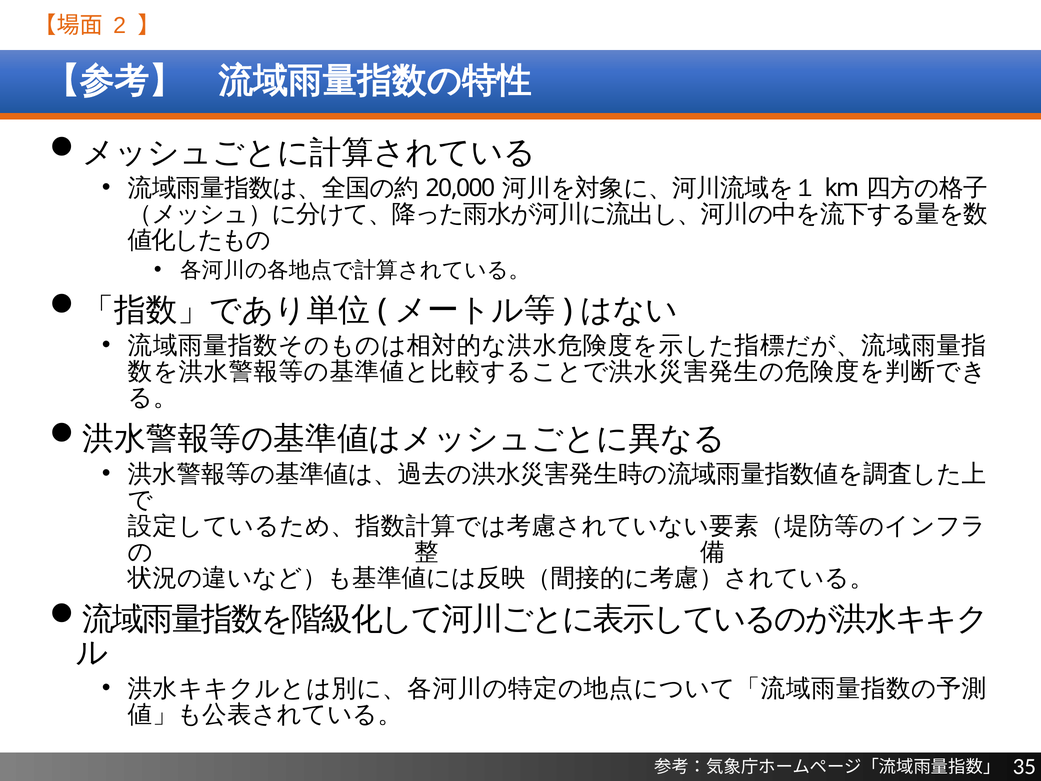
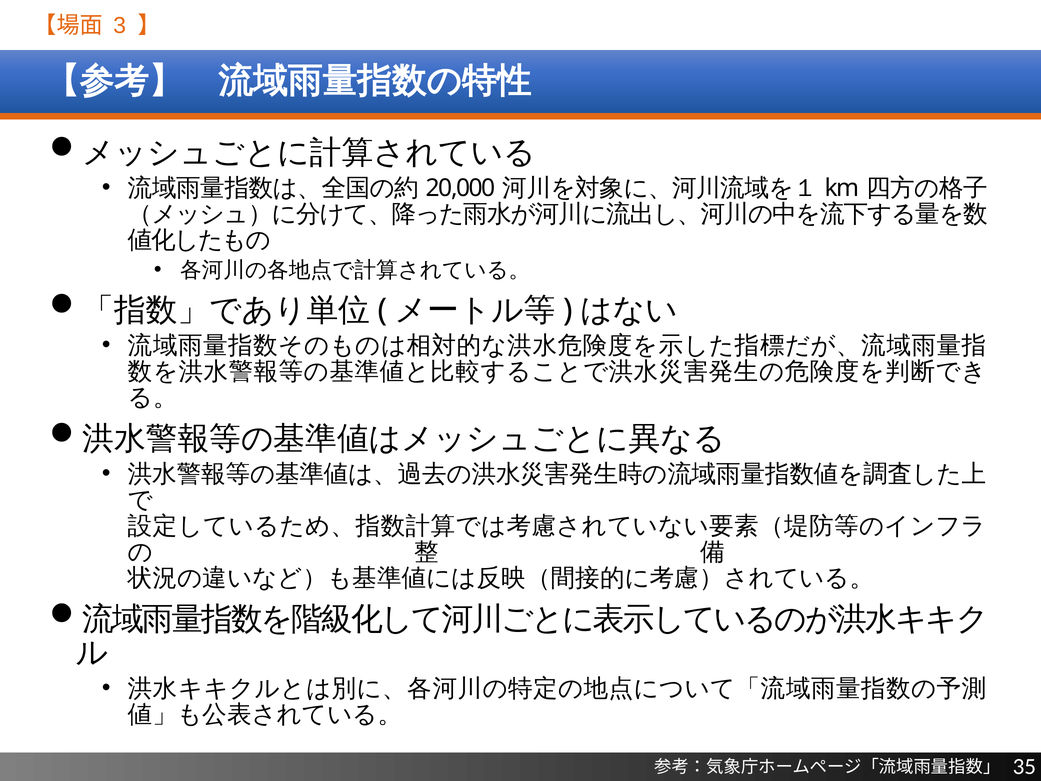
2: 2 -> 3 (120, 25)
